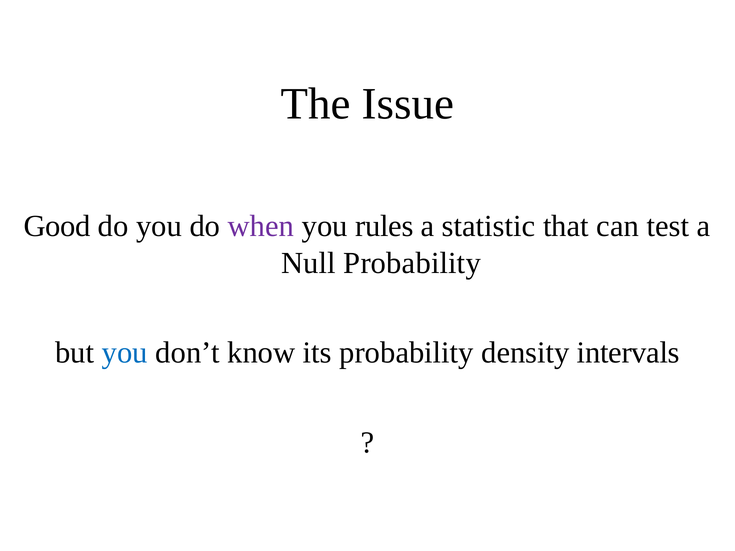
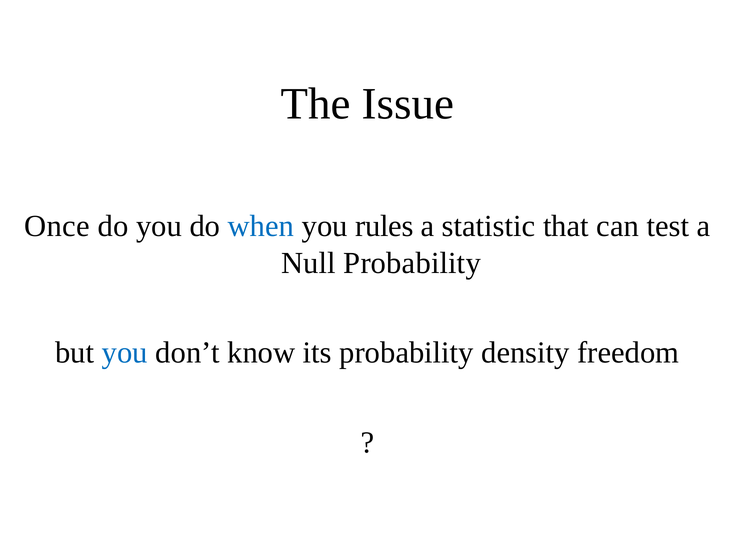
Good: Good -> Once (57, 226)
when colour: purple -> blue (261, 226)
intervals: intervals -> freedom (628, 353)
